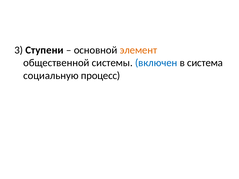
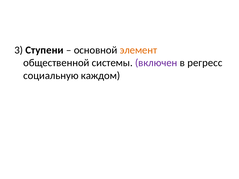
включен colour: blue -> purple (156, 63)
система: система -> регресс (205, 63)
процесс: процесс -> каждом (101, 76)
